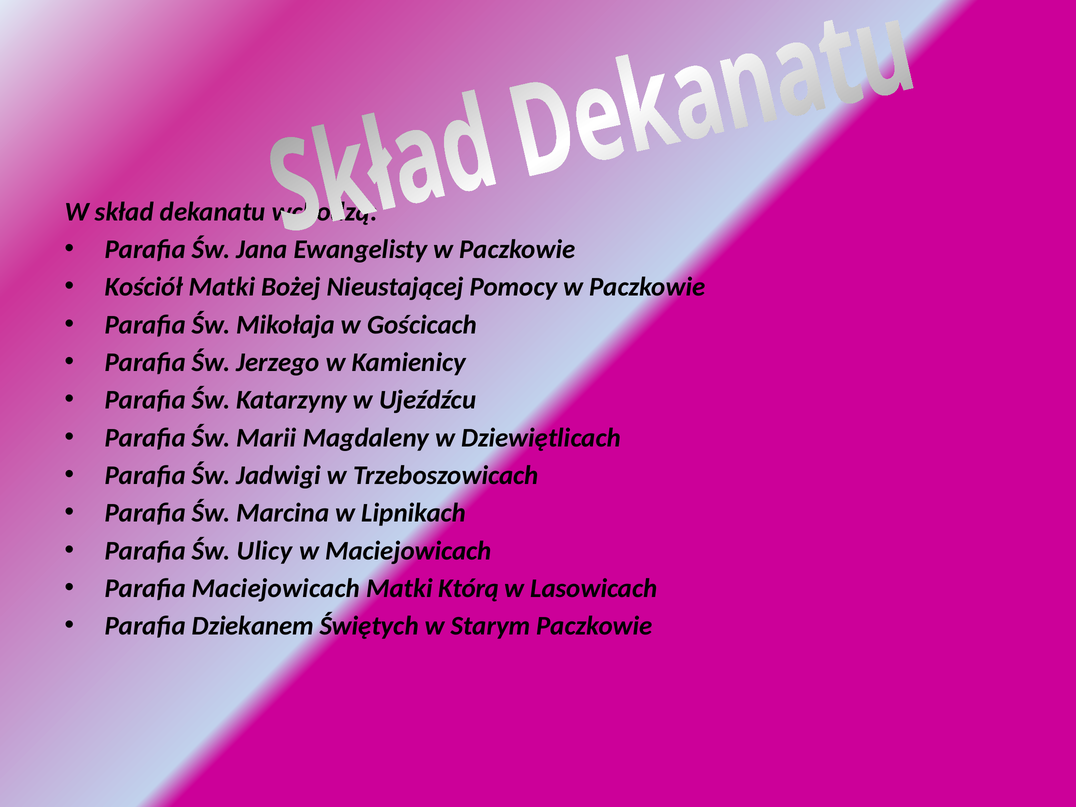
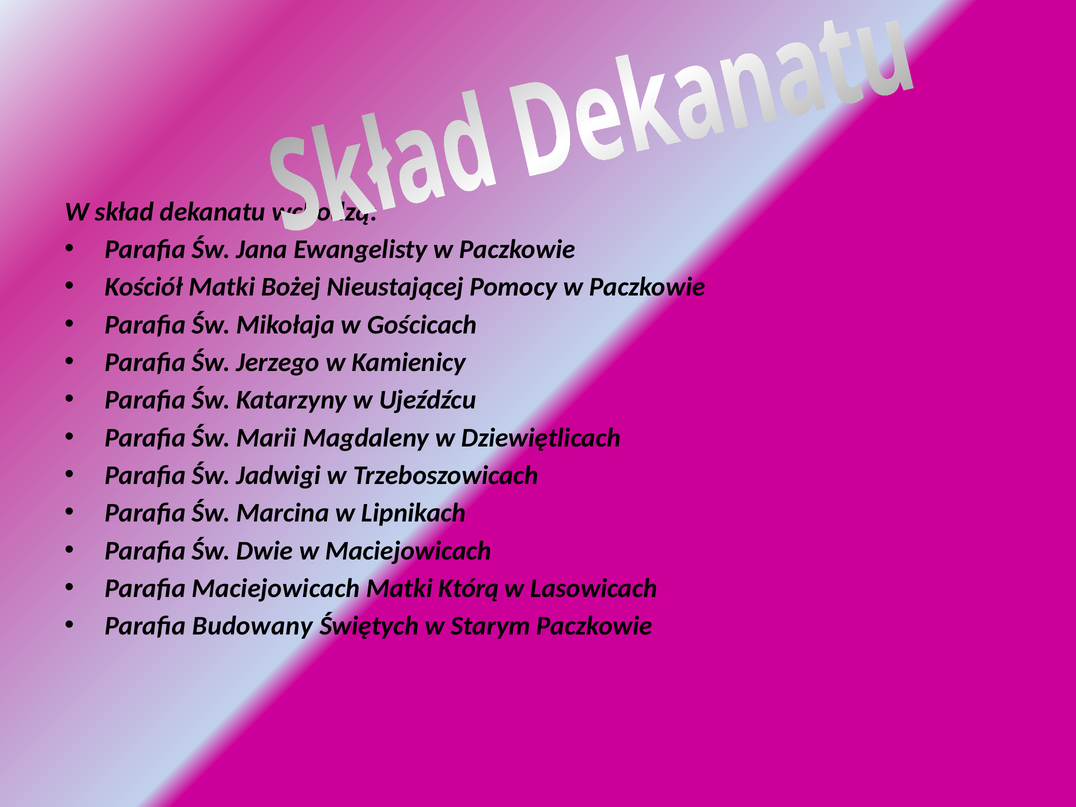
Ulicy: Ulicy -> Dwie (265, 551)
Dziekanem: Dziekanem -> Budowany (253, 626)
